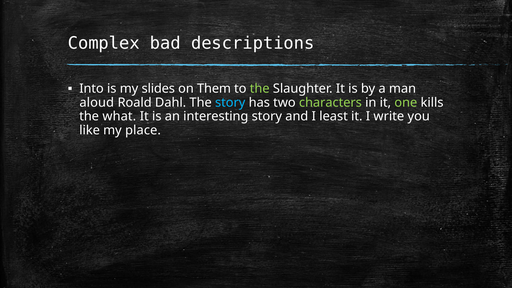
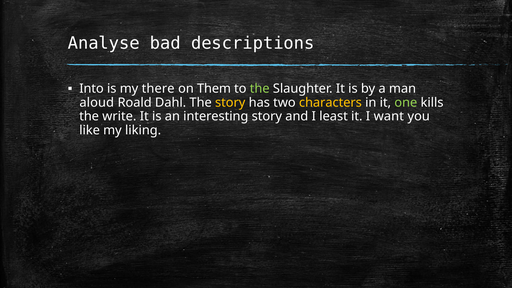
Complex: Complex -> Analyse (104, 43)
slides: slides -> there (158, 89)
story colour: light blue -> yellow (230, 103)
characters colour: light green -> yellow (330, 103)
what: what -> write (119, 116)
write: write -> want (389, 116)
place: place -> liking (143, 130)
